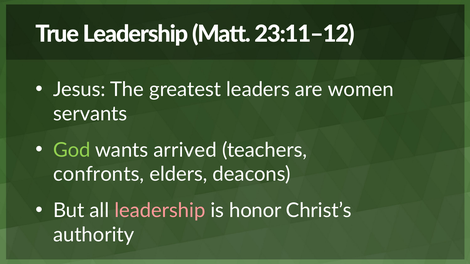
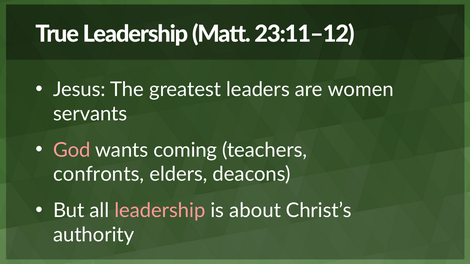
God colour: light green -> pink (72, 150)
arrived: arrived -> coming (185, 150)
honor: honor -> about (255, 211)
